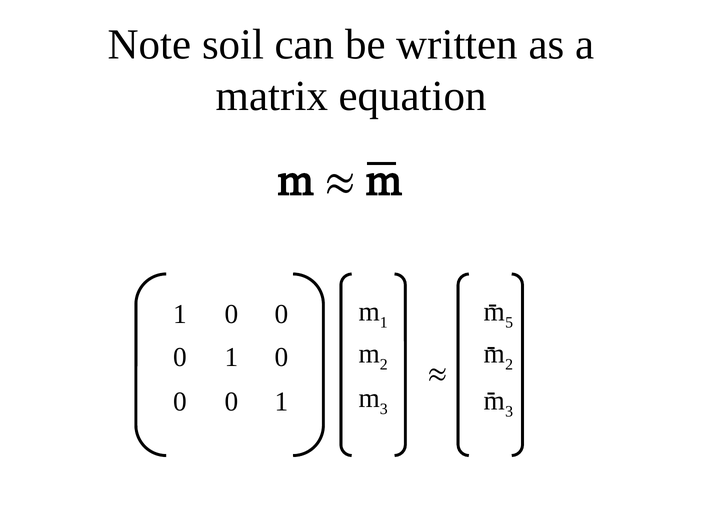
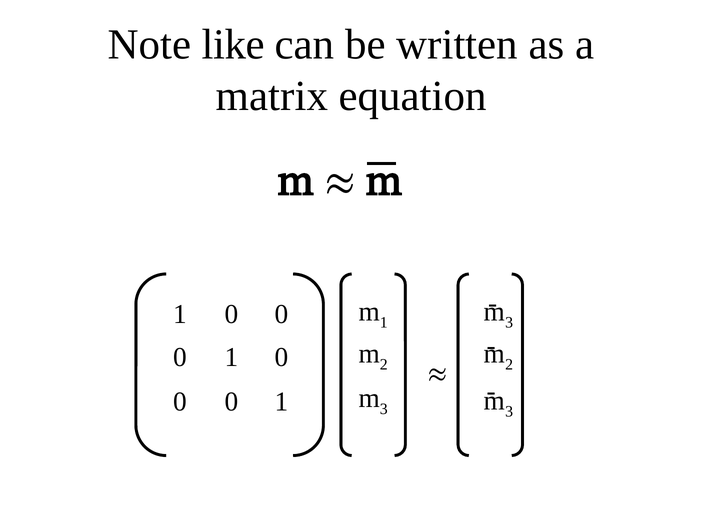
soil: soil -> like (233, 45)
5: 5 -> 3 (509, 323)
